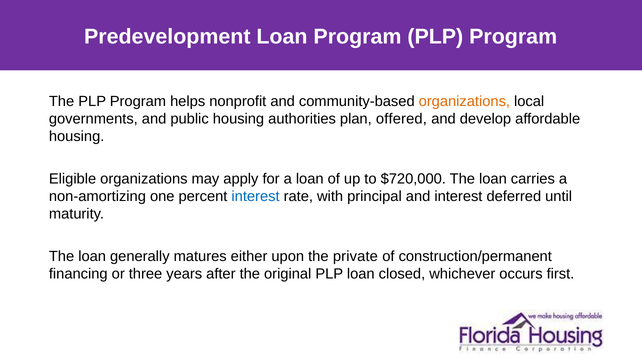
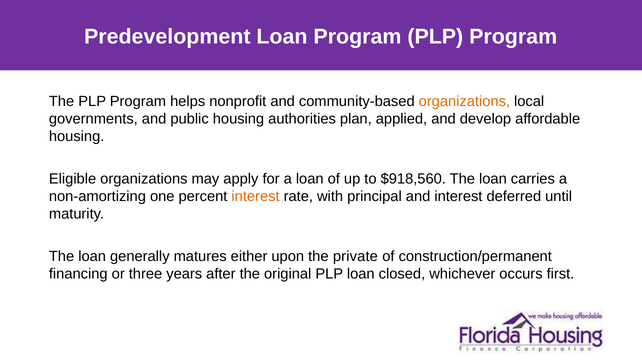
offered: offered -> applied (402, 119)
$720,000: $720,000 -> $918,560 (413, 179)
interest colour: blue -> orange (256, 196)
